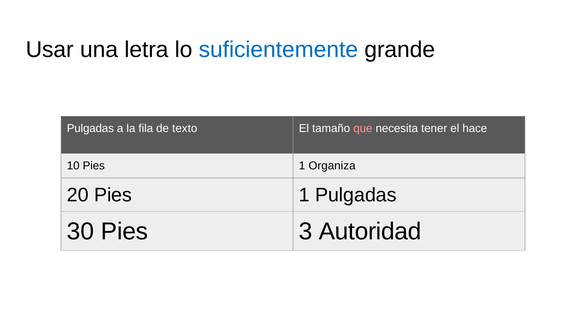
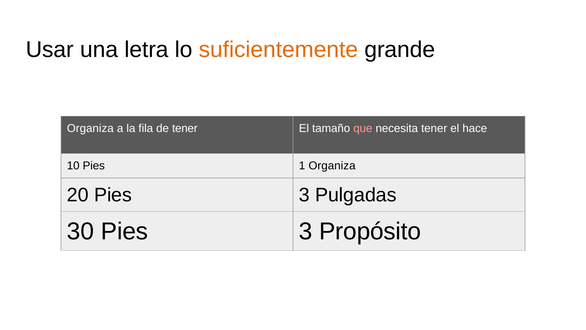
suficientemente colour: blue -> orange (279, 50)
Pulgadas: Pulgadas -> Organiza (90, 128)
de texto: texto -> tener (185, 128)
20 Pies 1: 1 -> 3 (304, 195)
Autoridad: Autoridad -> Propósito (370, 231)
